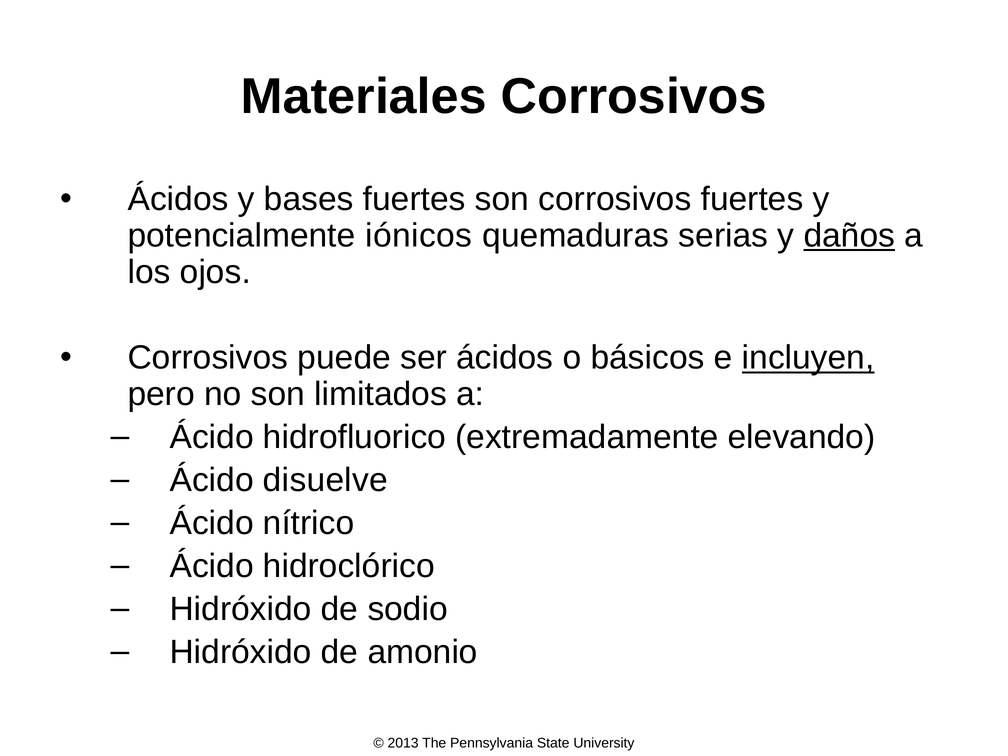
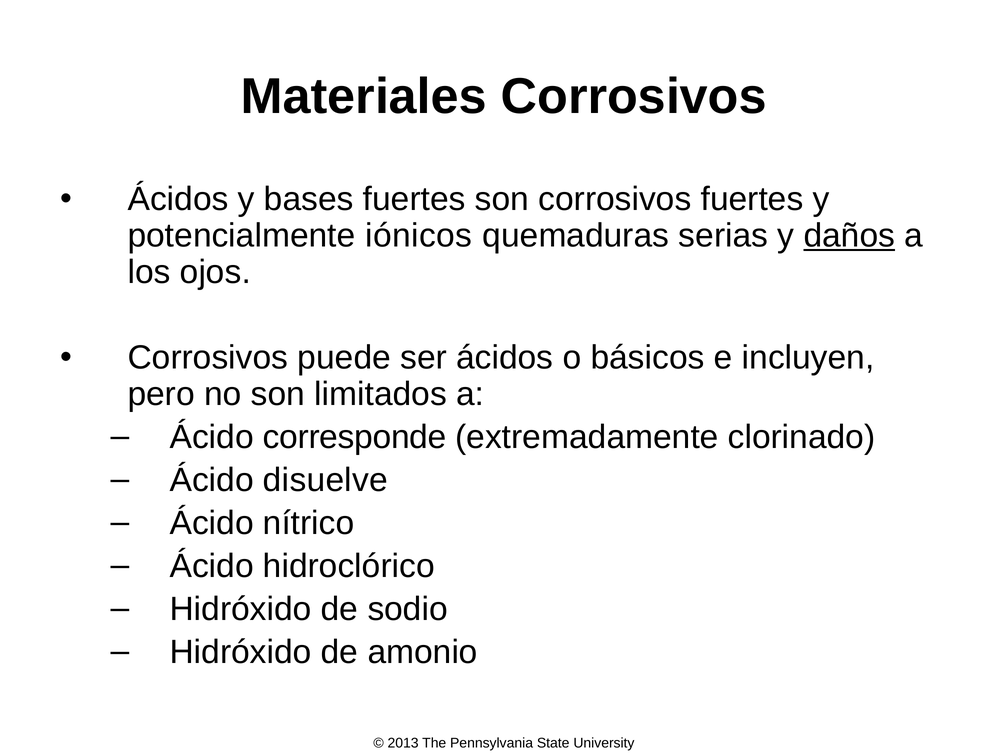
incluyen underline: present -> none (808, 358)
hidrofluorico: hidrofluorico -> corresponde (355, 437)
elevando: elevando -> clorinado (802, 437)
